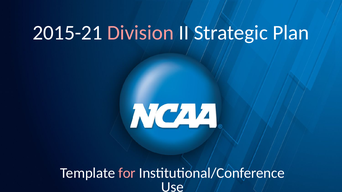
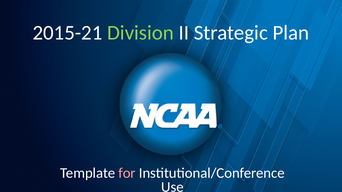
Division colour: pink -> light green (141, 33)
